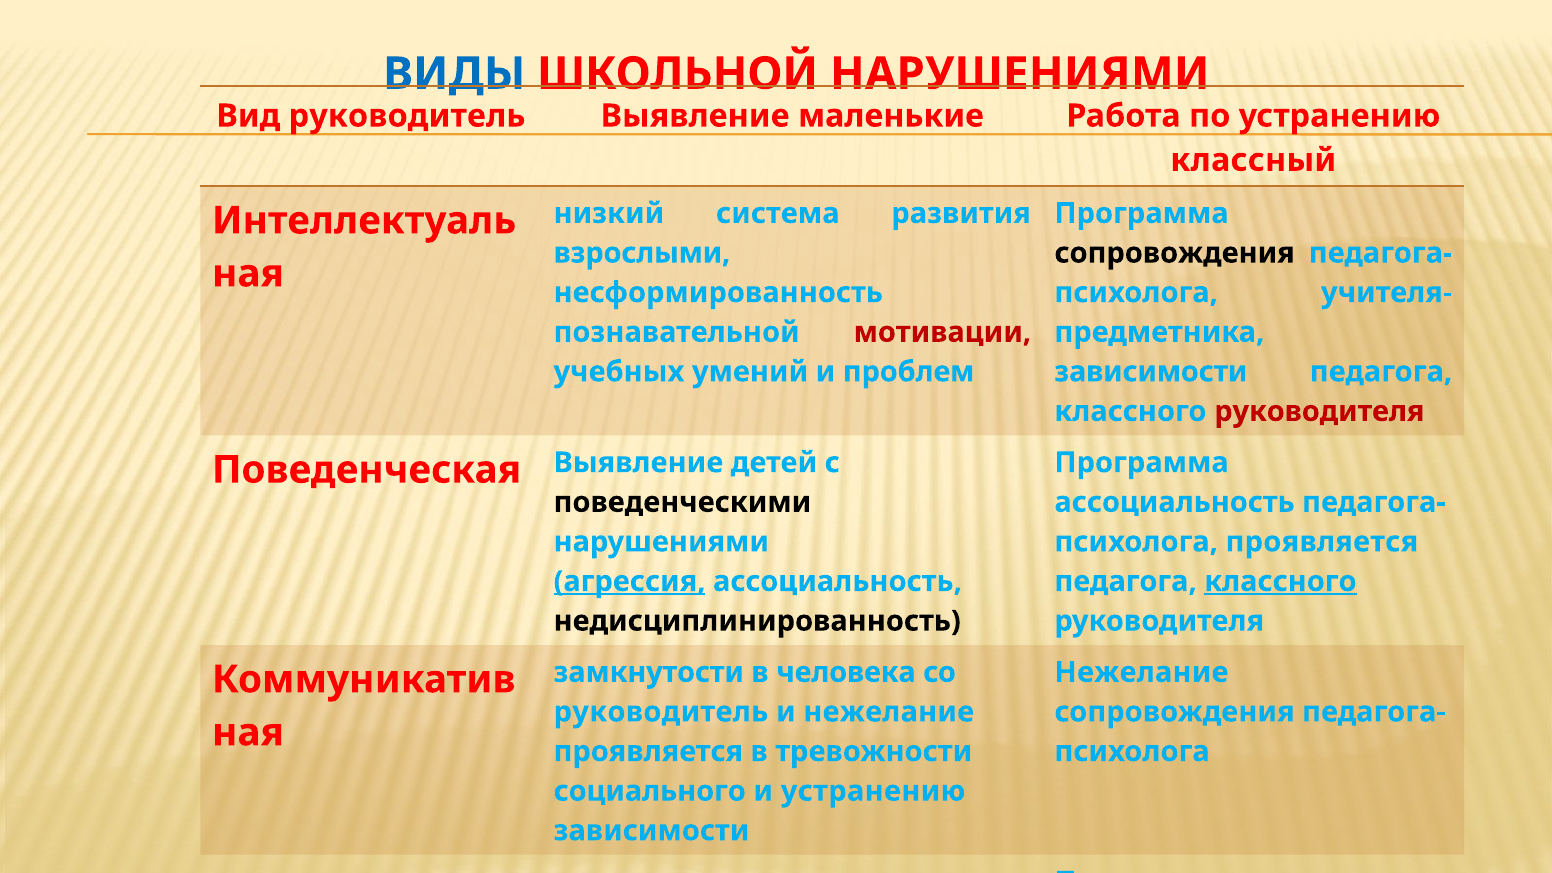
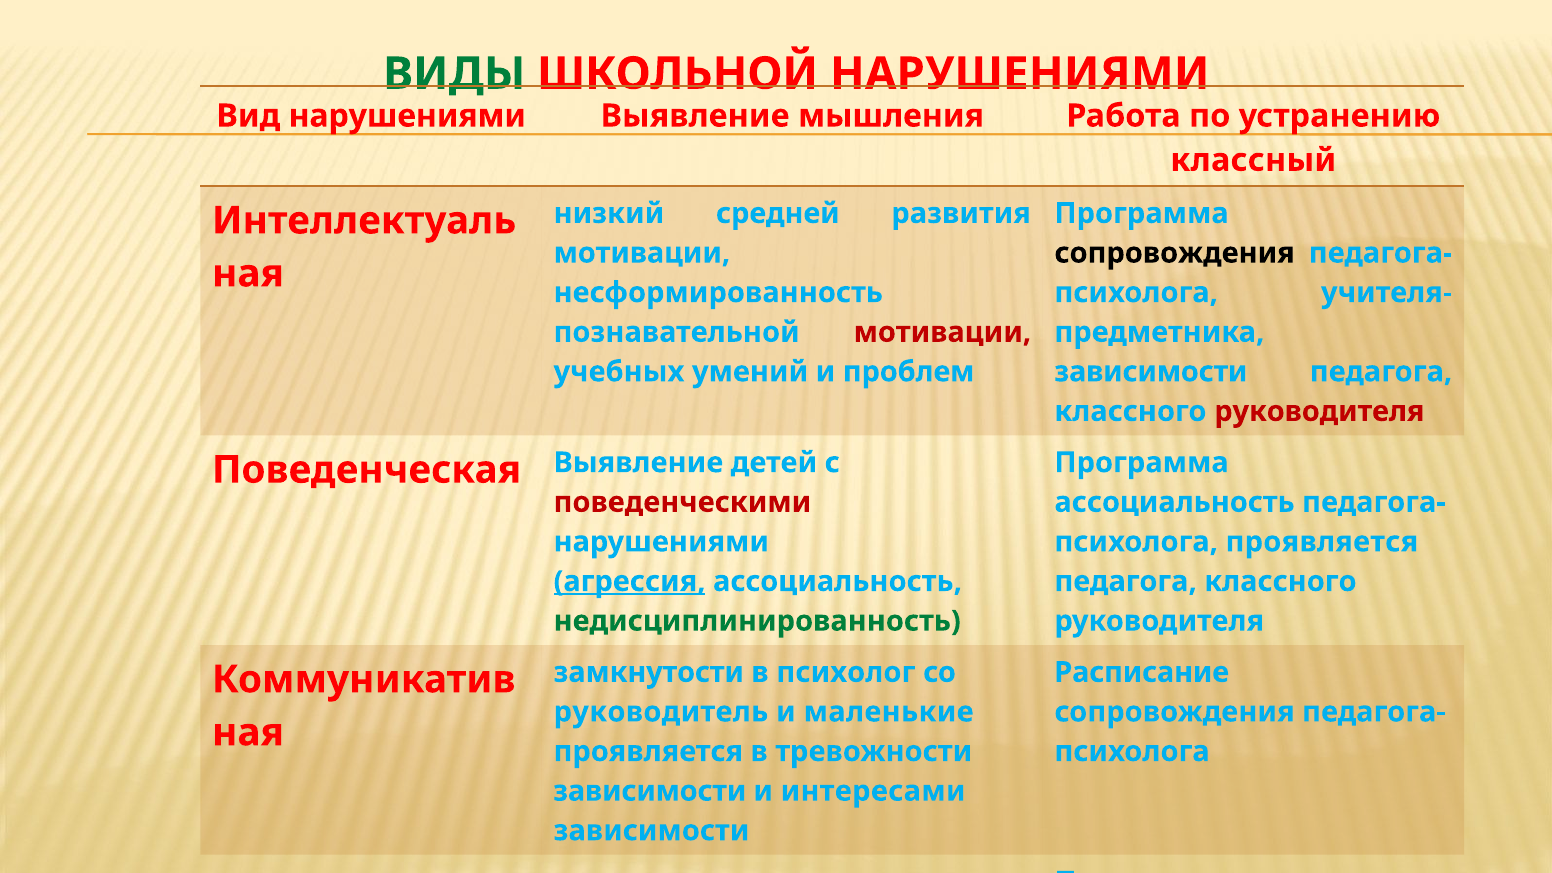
ВИДЫ colour: blue -> green (454, 74)
Вид руководитель: руководитель -> нарушениями (407, 116)
маленькие: маленькие -> мышления (891, 116)
система: система -> средней (778, 213)
взрослыми: взрослыми -> мотивации (642, 253)
поведенческими colour: black -> red (682, 502)
классного underline: present -> none (1280, 581)
недисциплинированность colour: black -> green (757, 621)
человека: человека -> психолог (846, 672)
Нежелание: Нежелание -> Расписание (1142, 672)
и нежелание: нежелание -> маленькие (889, 712)
социального: социального -> зависимости (650, 791)
и устранению: устранению -> интересами (873, 791)
